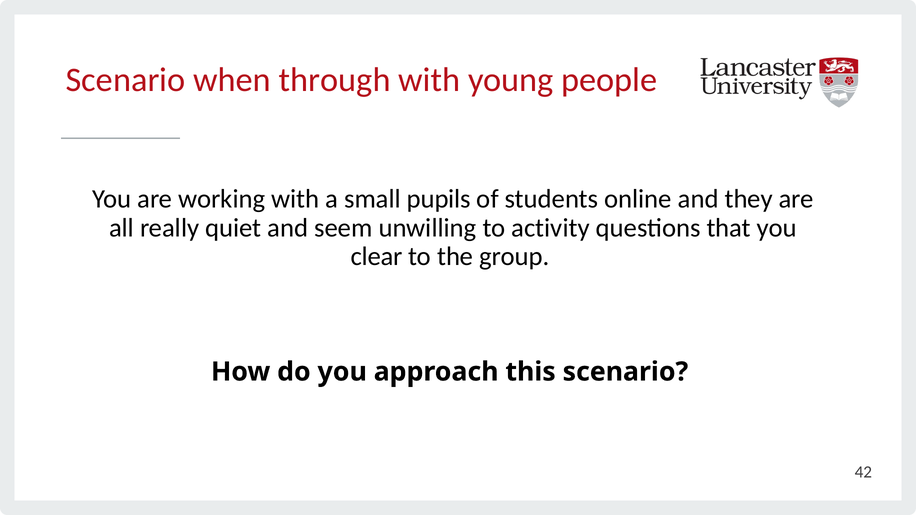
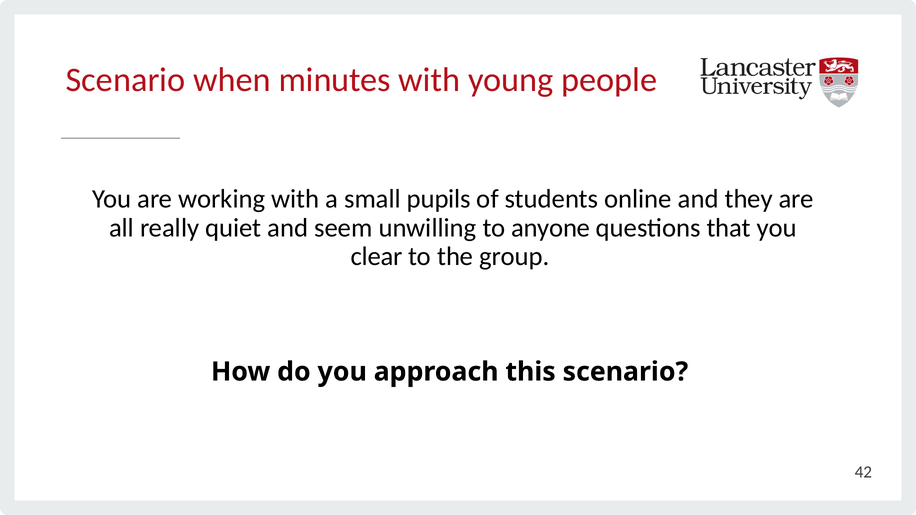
through: through -> minutes (335, 80)
activity: activity -> anyone (551, 228)
